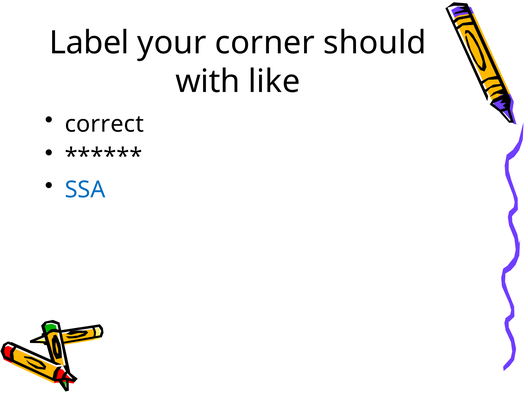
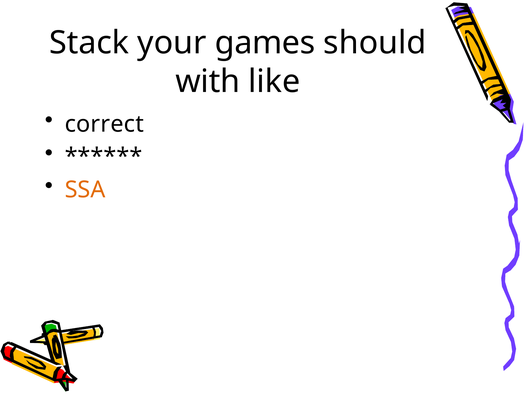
Label: Label -> Stack (89, 43)
corner: corner -> games (265, 43)
SSA colour: blue -> orange (85, 190)
